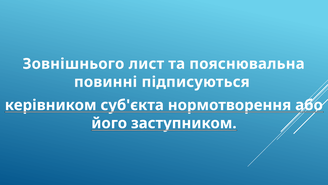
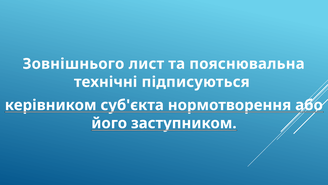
повинні: повинні -> технічні (106, 82)
